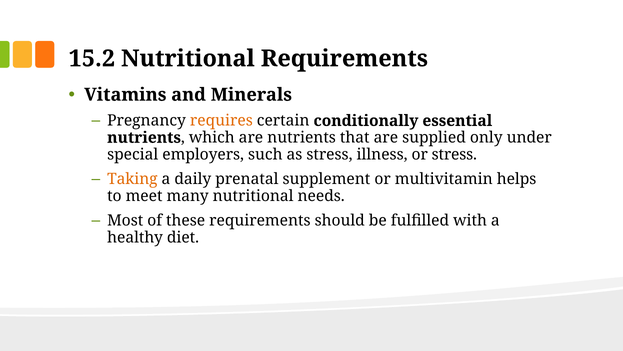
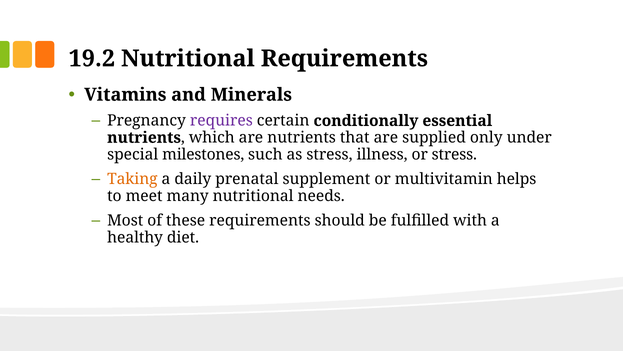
15.2: 15.2 -> 19.2 (92, 58)
requires colour: orange -> purple (221, 121)
employers: employers -> milestones (203, 154)
